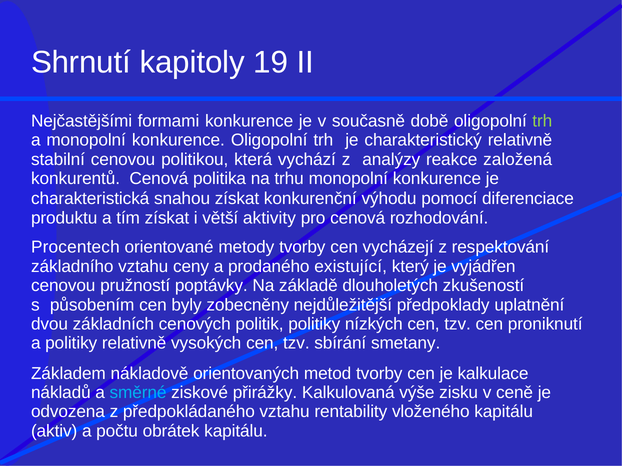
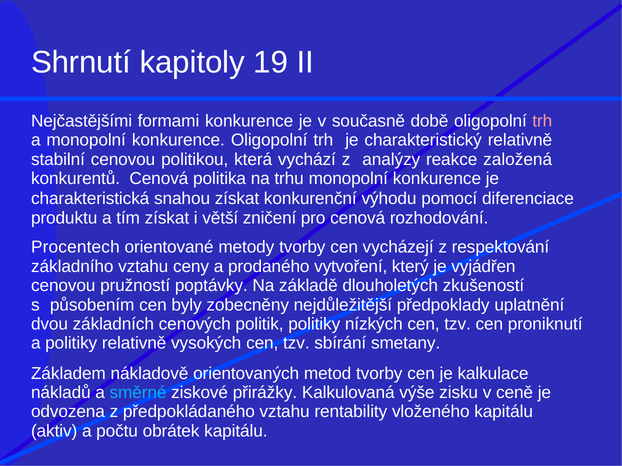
trh colour: light green -> pink (542, 121)
aktivity: aktivity -> zničení (270, 218)
existující: existující -> vytvoření (351, 267)
